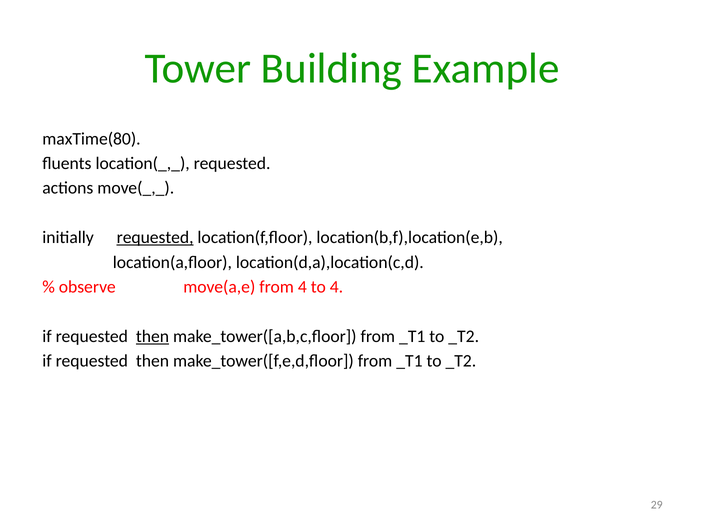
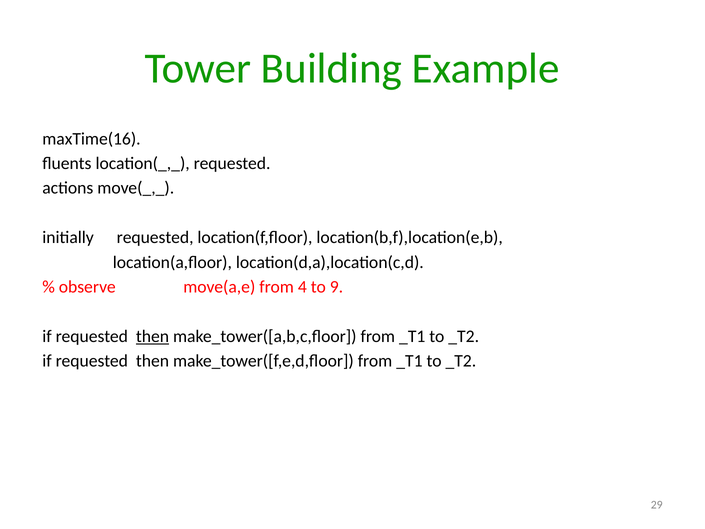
maxTime(80: maxTime(80 -> maxTime(16 (91, 139)
requested underline: present -> none (155, 237)
to 4: 4 -> 9 (336, 287)
